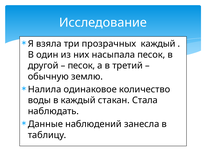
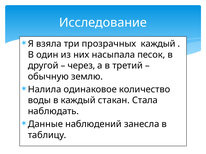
песок: песок -> через (81, 66)
